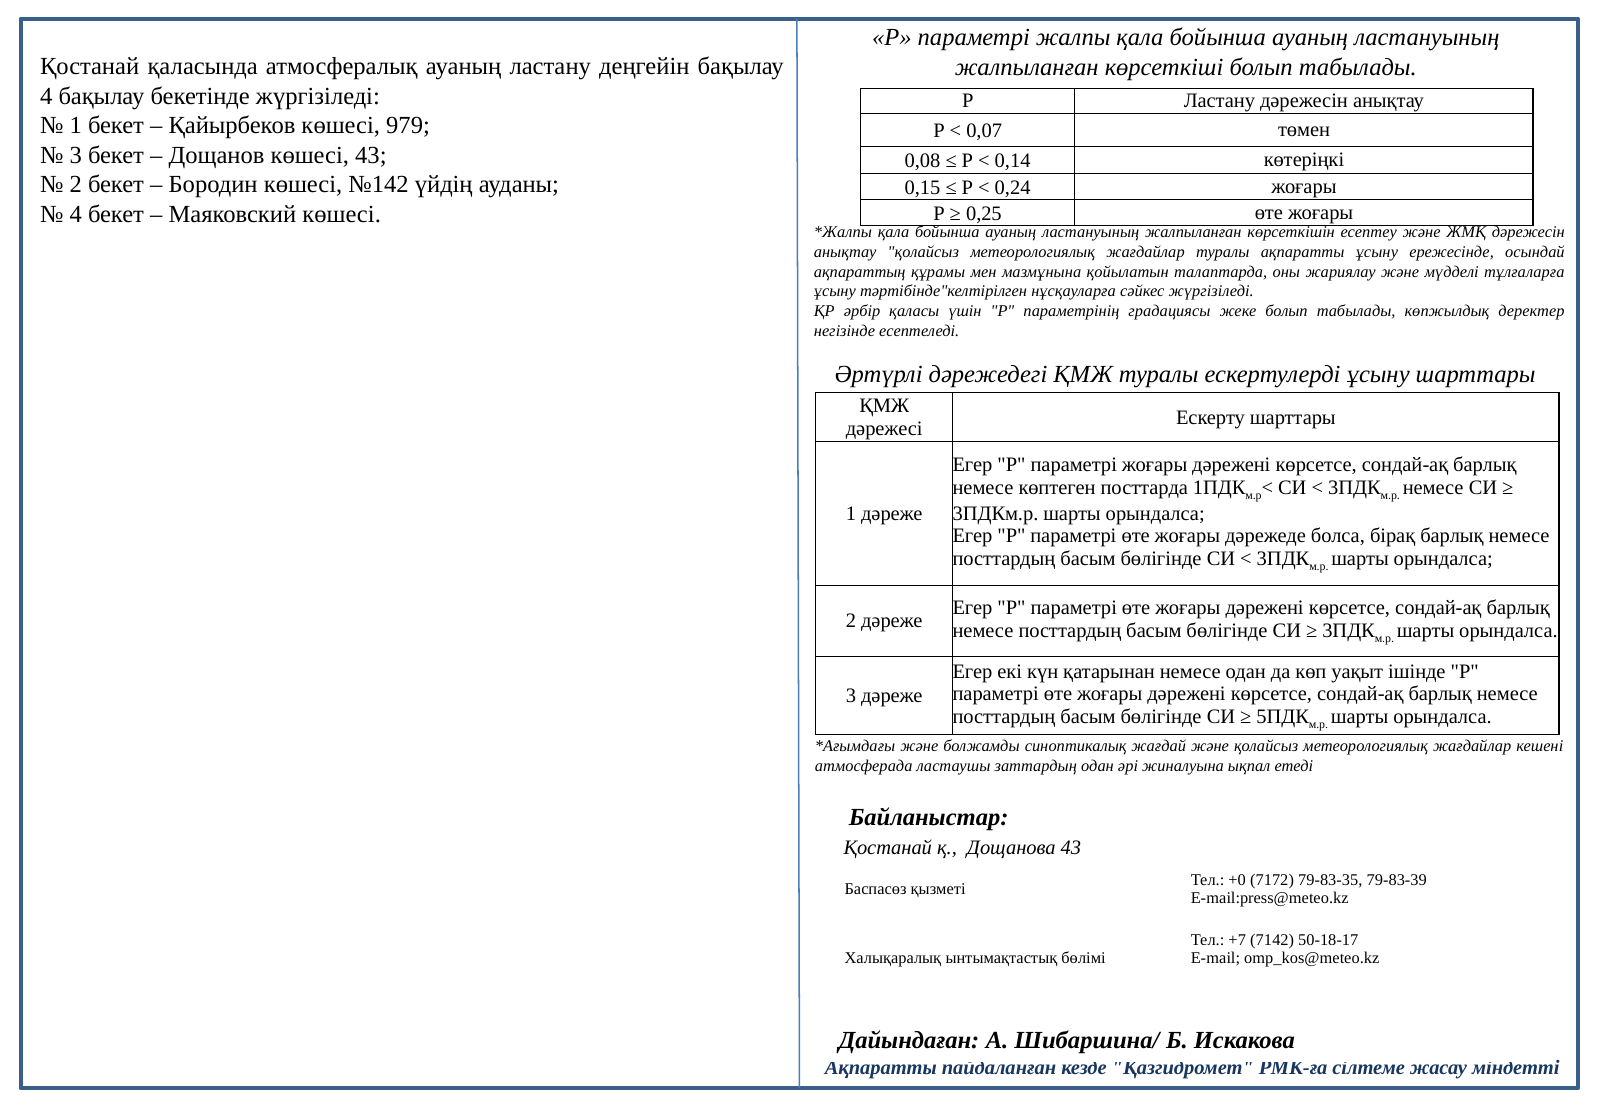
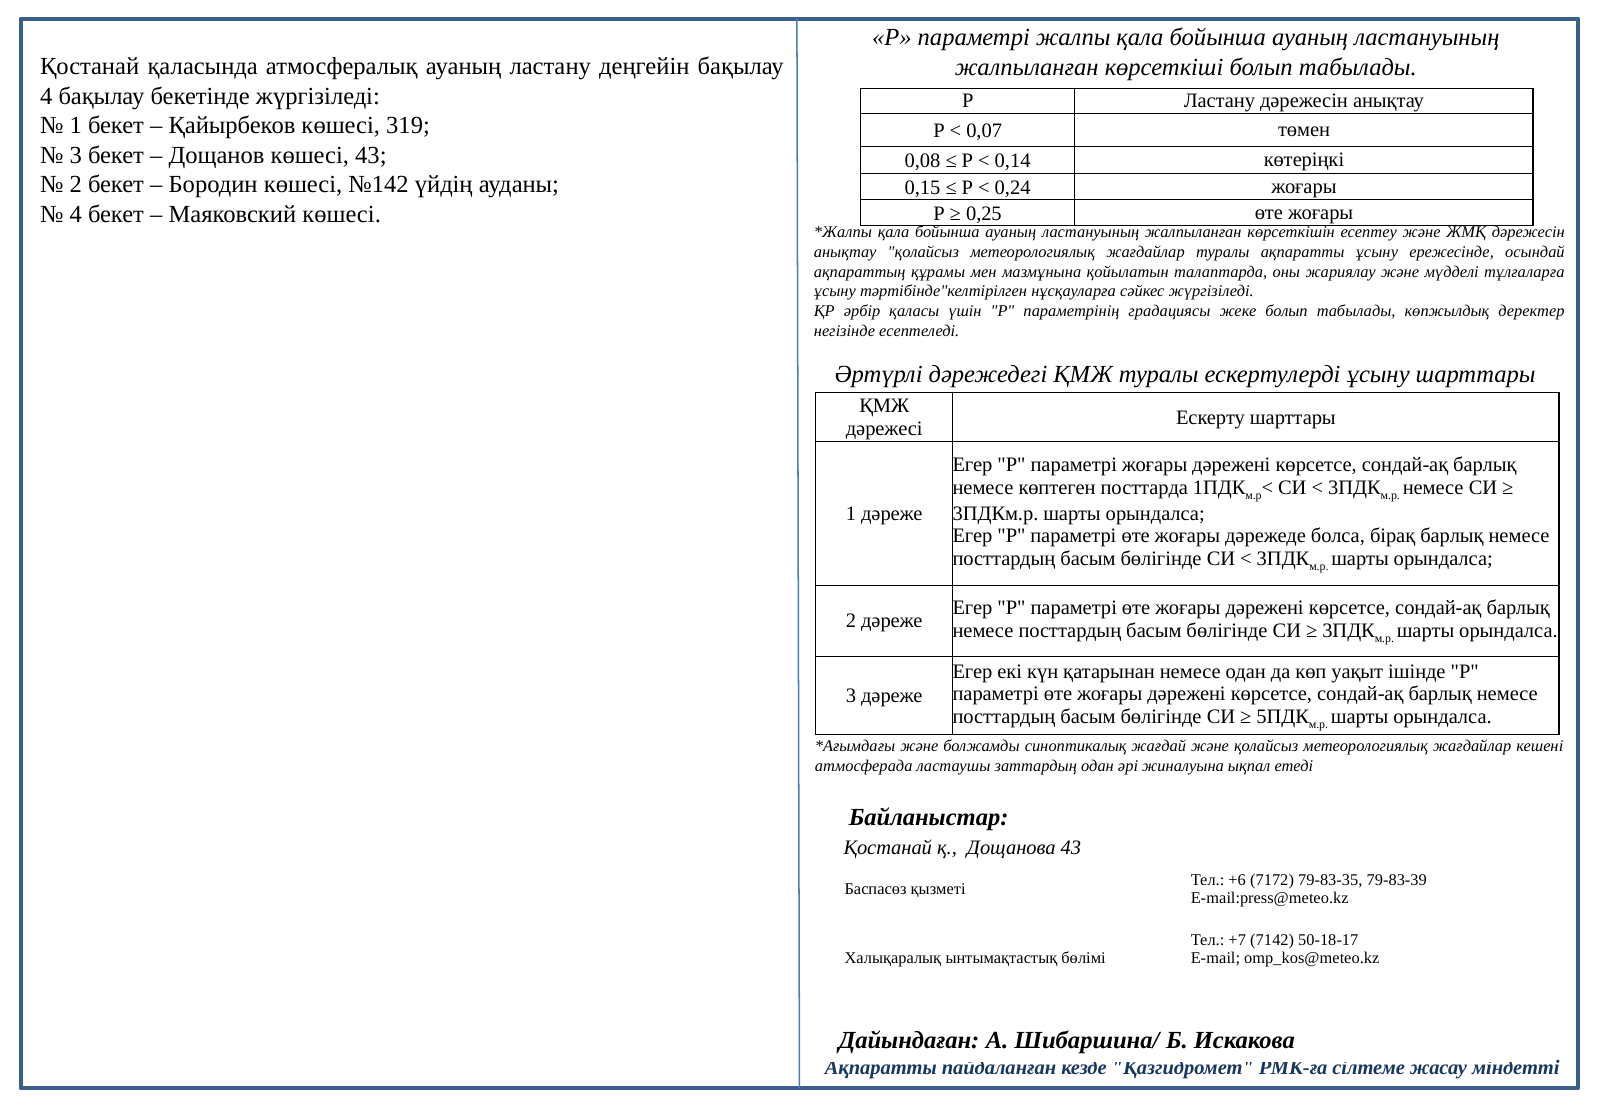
979: 979 -> 319 (408, 126)
+0: +0 -> +6 (1237, 880)
